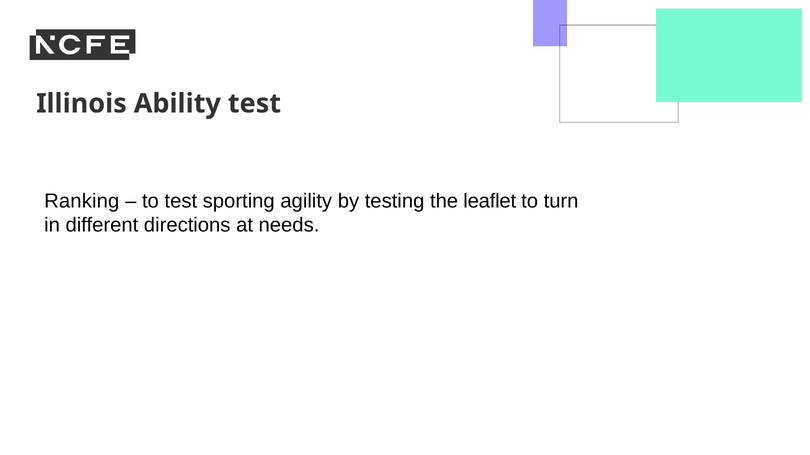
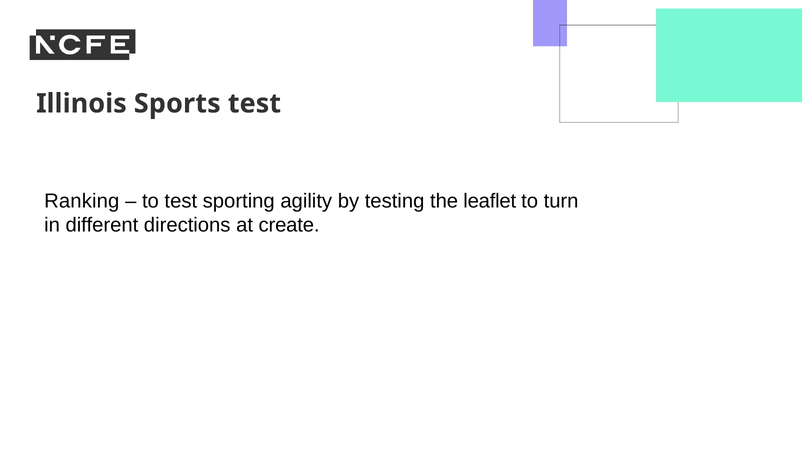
Ability: Ability -> Sports (177, 104)
needs: needs -> create (289, 226)
